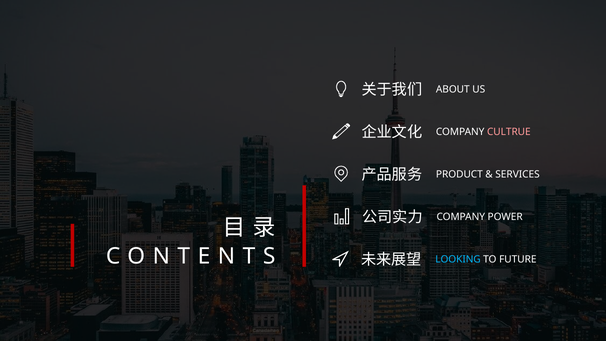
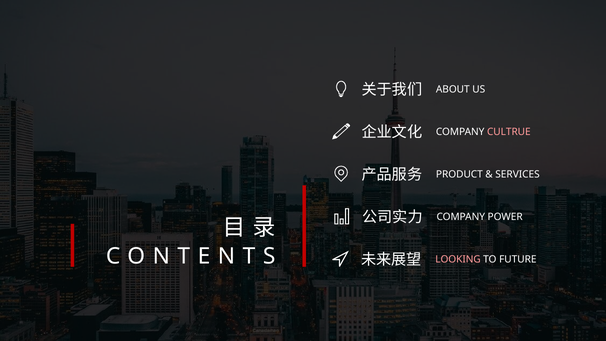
LOOKING colour: light blue -> pink (458, 259)
